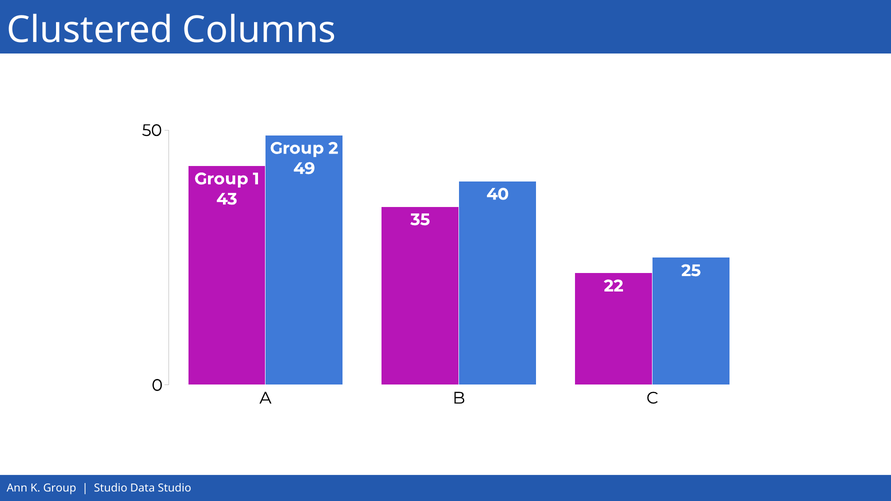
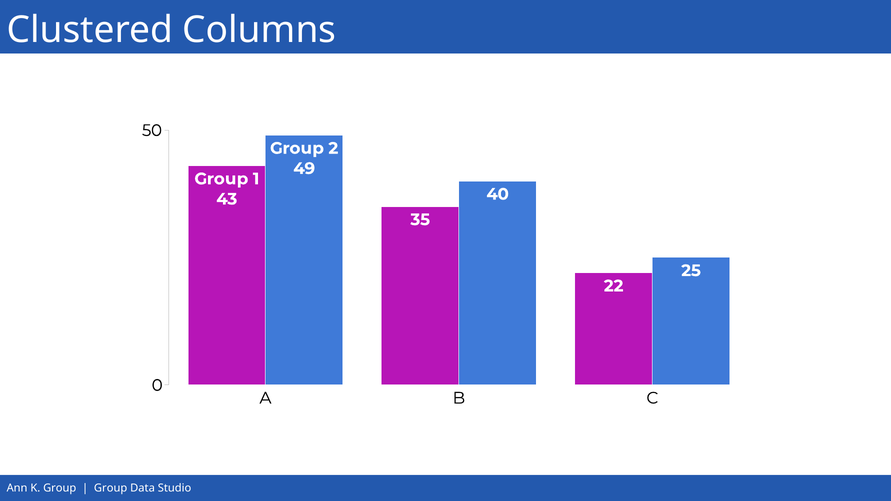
Studio: Studio -> Group (111, 488)
